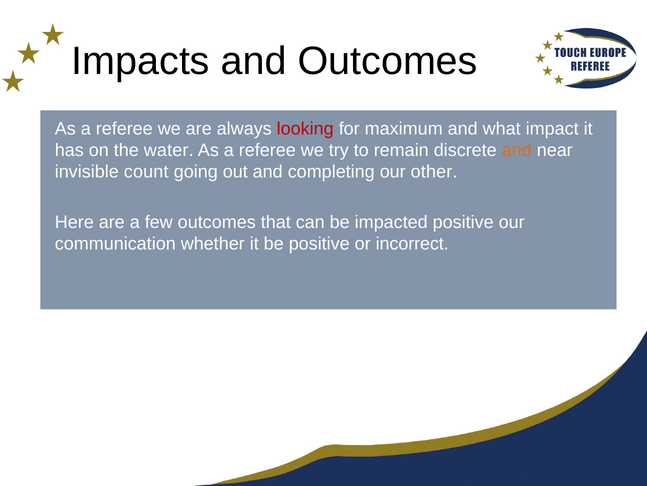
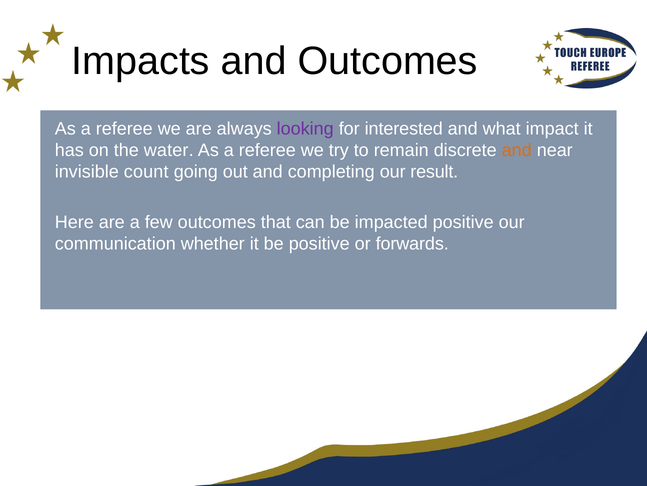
looking colour: red -> purple (305, 129)
maximum: maximum -> interested (404, 129)
other: other -> result (434, 172)
incorrect: incorrect -> forwards (412, 244)
